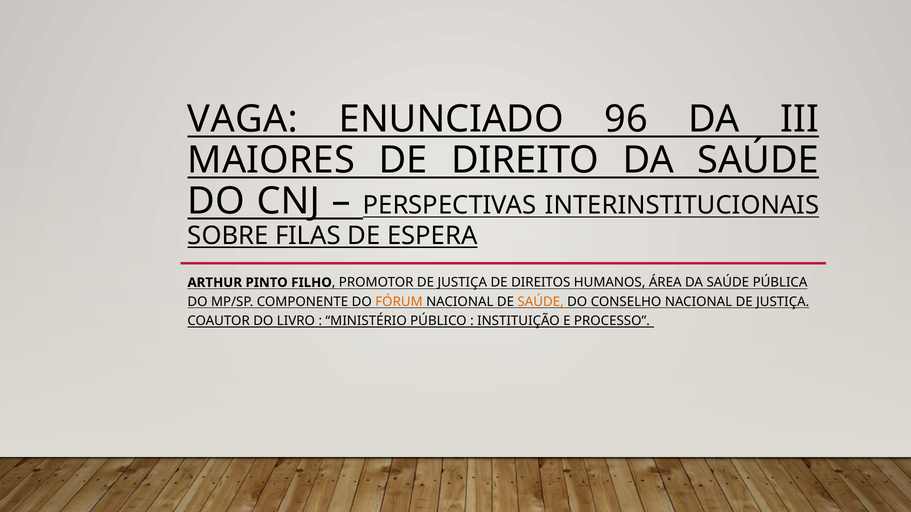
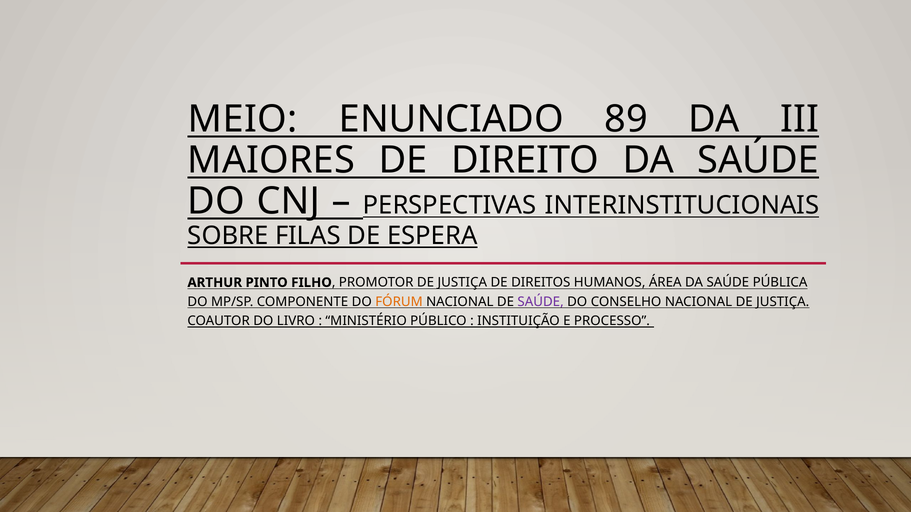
VAGA: VAGA -> MEIO (243, 119)
96: 96 -> 89 (626, 119)
SAÚDE colour: orange -> purple (541, 302)
